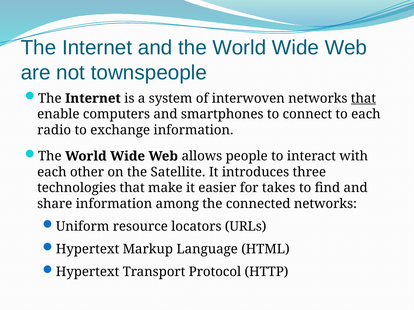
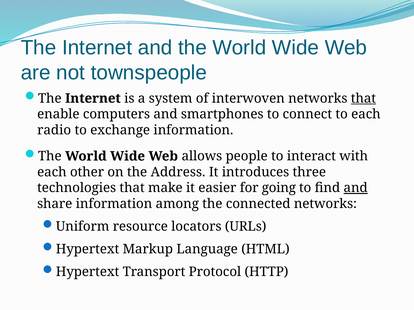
Satellite: Satellite -> Address (178, 172)
takes: takes -> going (279, 188)
and underline: none -> present (356, 188)
